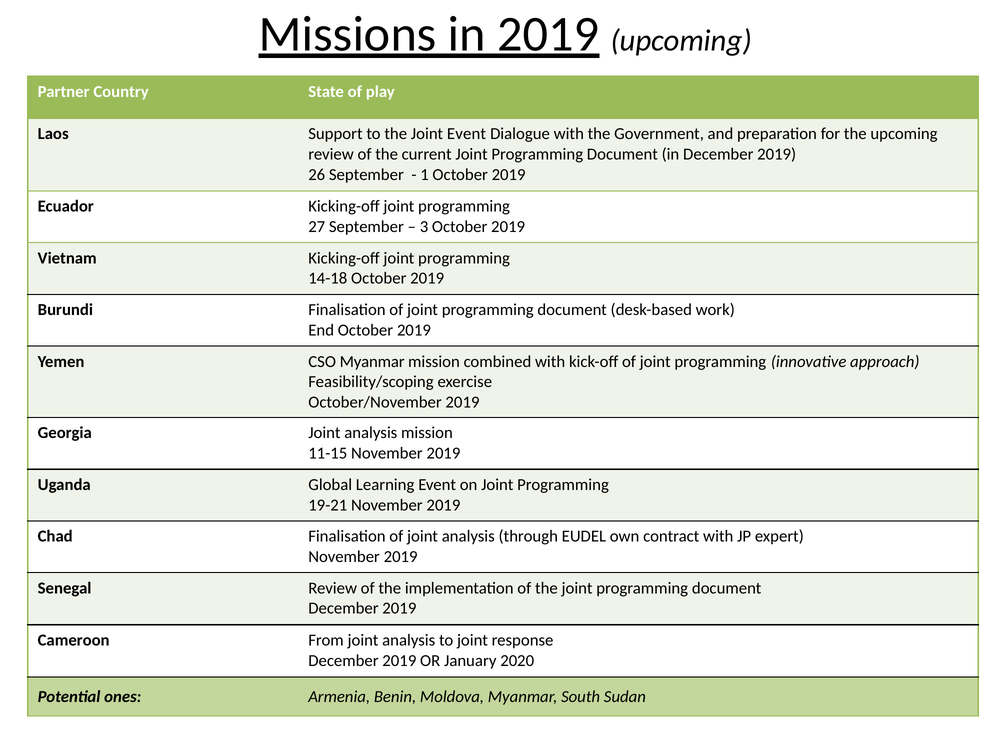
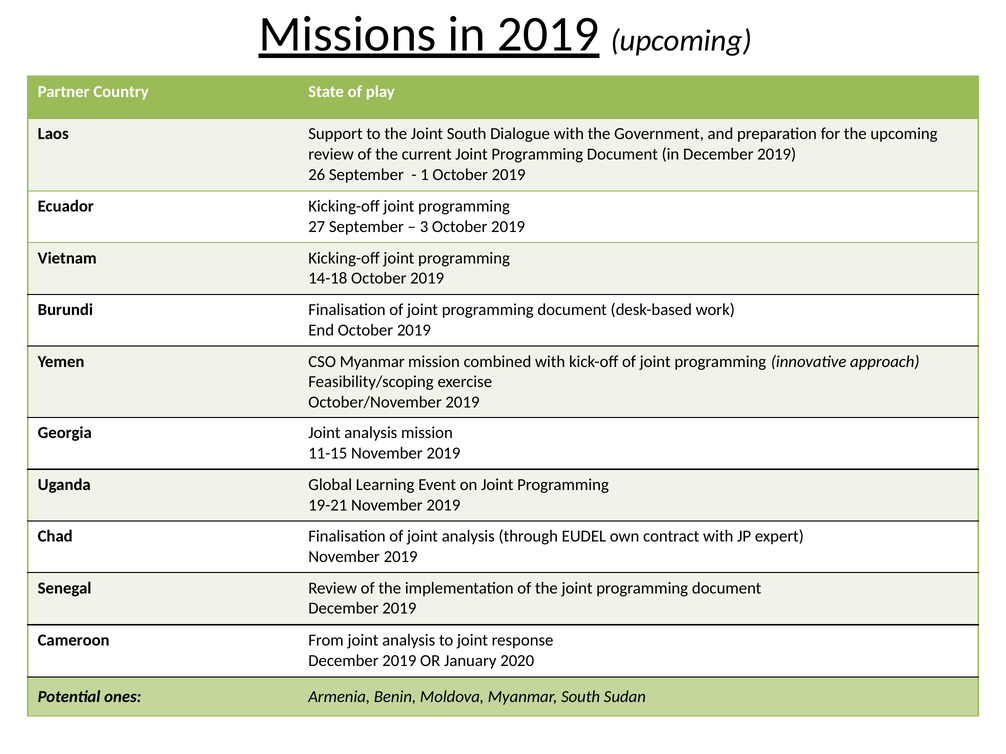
Joint Event: Event -> South (467, 134)
